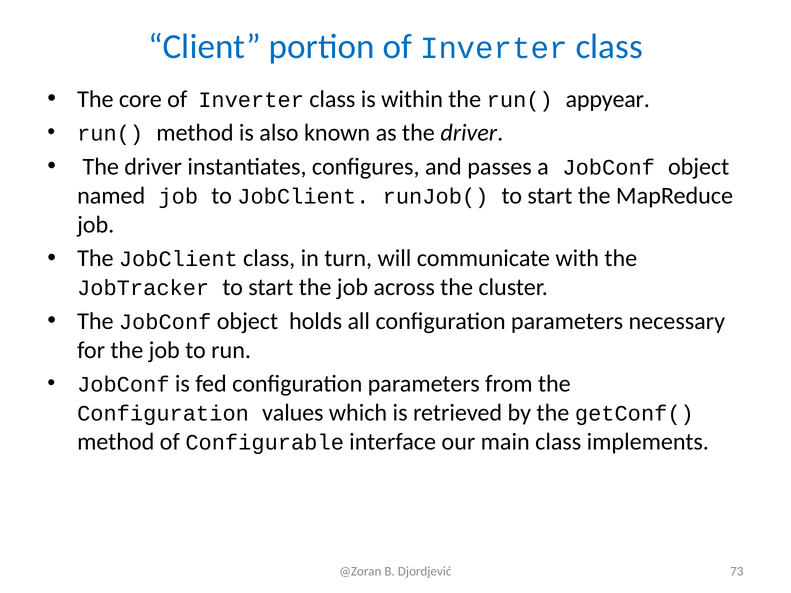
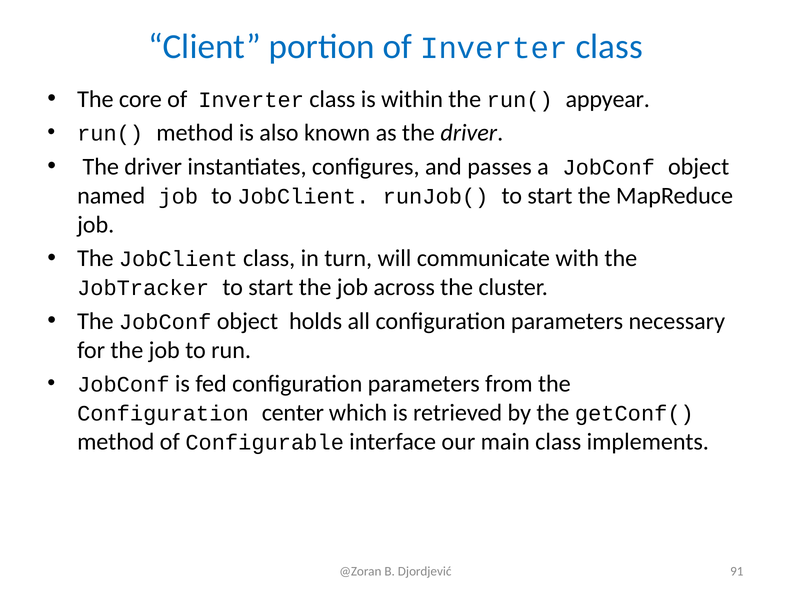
values: values -> center (293, 413)
73: 73 -> 91 (737, 572)
